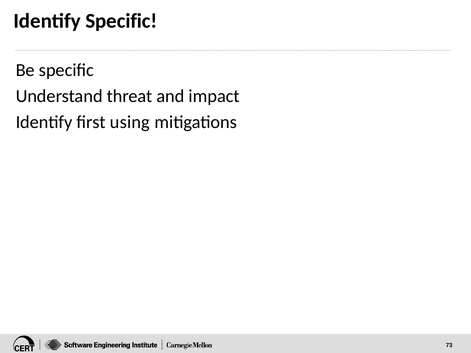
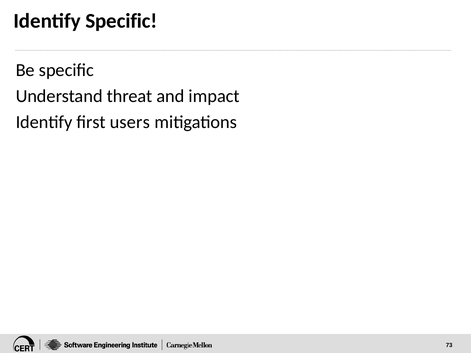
using: using -> users (130, 122)
